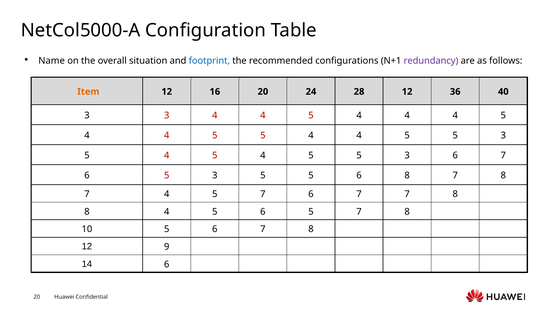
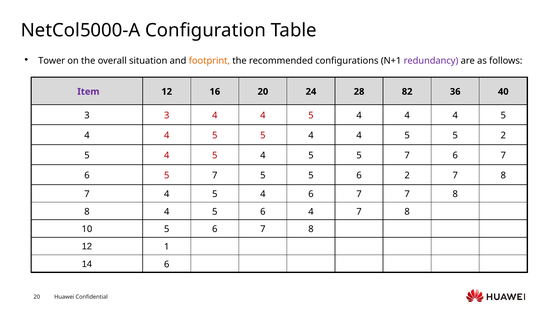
Name: Name -> Tower (52, 61)
footprint colour: blue -> orange (209, 61)
Item colour: orange -> purple (88, 92)
28 12: 12 -> 82 (407, 92)
3: 3 -> 2 (503, 135)
3: 3 -> 7 (407, 155)
6 5 3: 3 -> 7 (215, 175)
6 8: 8 -> 2 (407, 175)
7 4 5 7: 7 -> 4 (263, 194)
5 6 5: 5 -> 4 (311, 212)
9: 9 -> 1 (167, 247)
